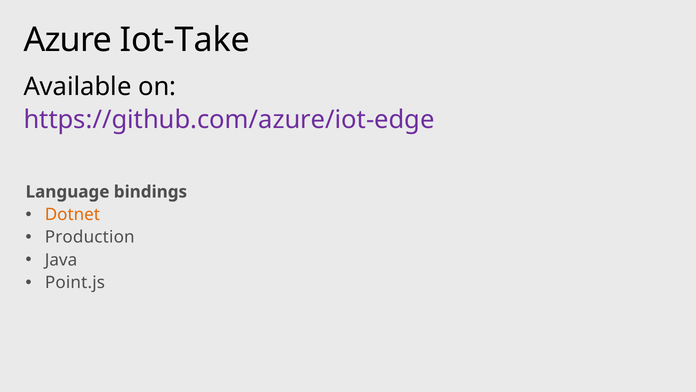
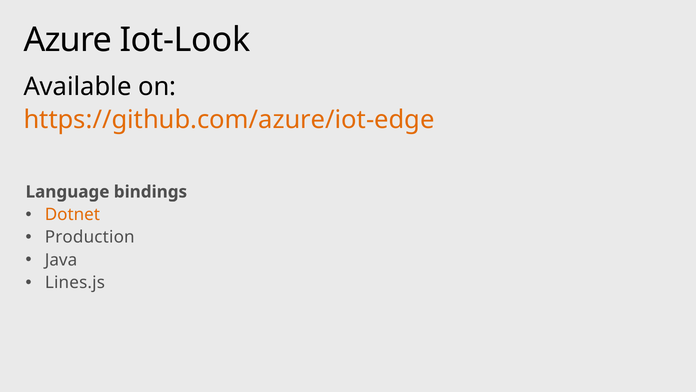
Iot-Take: Iot-Take -> Iot-Look (185, 40)
https://github.com/azure/iot-edge colour: purple -> orange (229, 119)
Point.js: Point.js -> Lines.js (75, 282)
